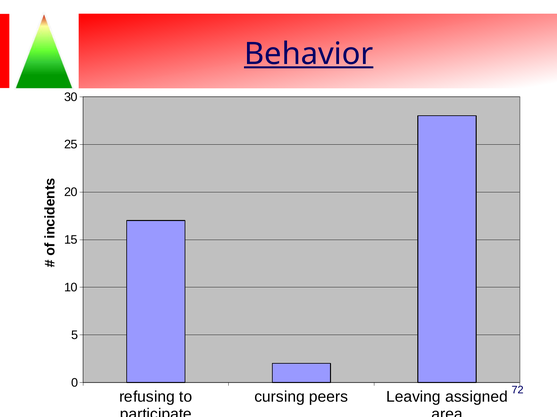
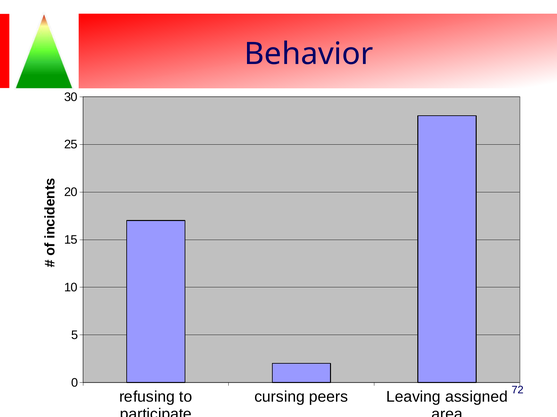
Behavior underline: present -> none (309, 54)
